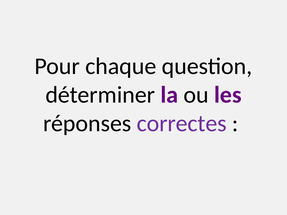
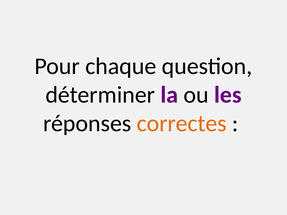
correctes colour: purple -> orange (182, 124)
